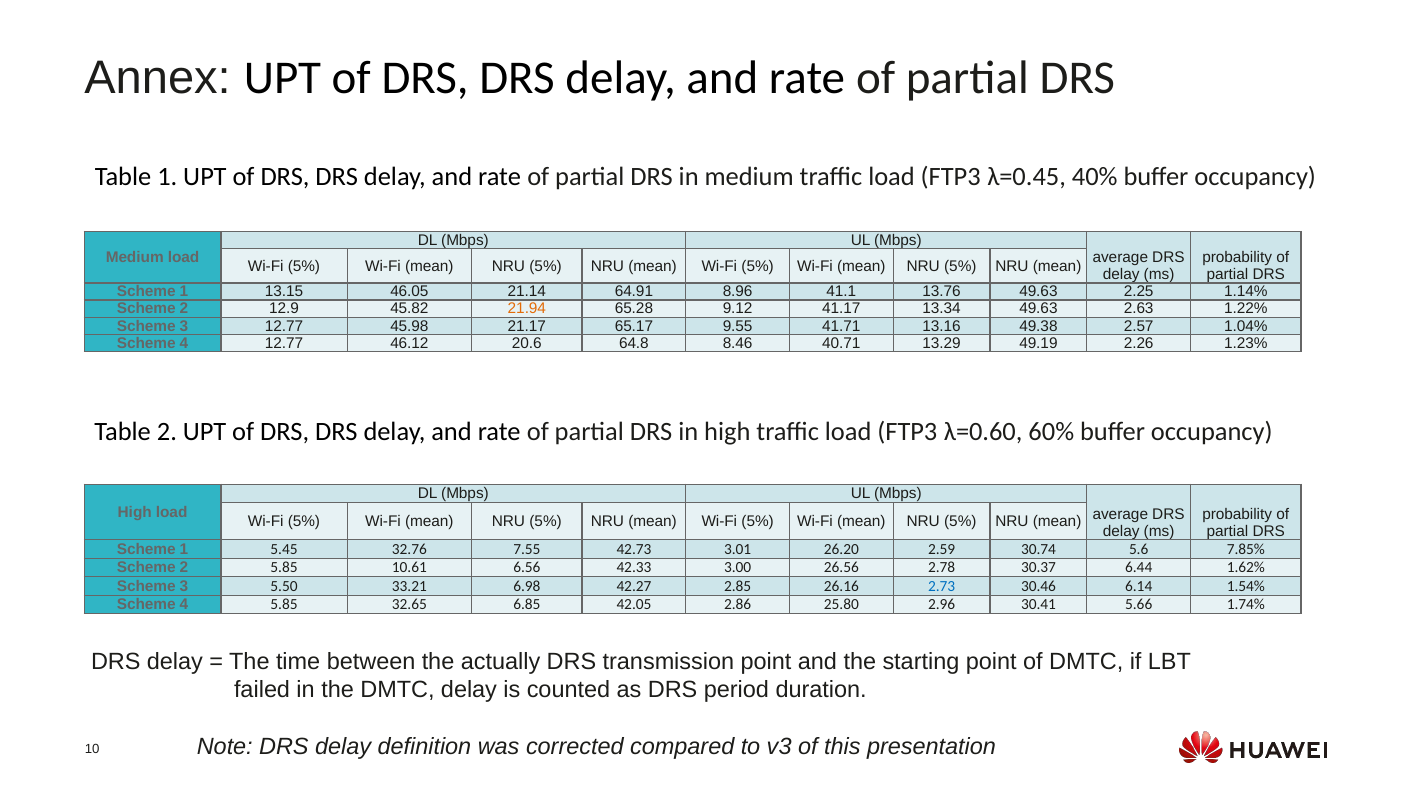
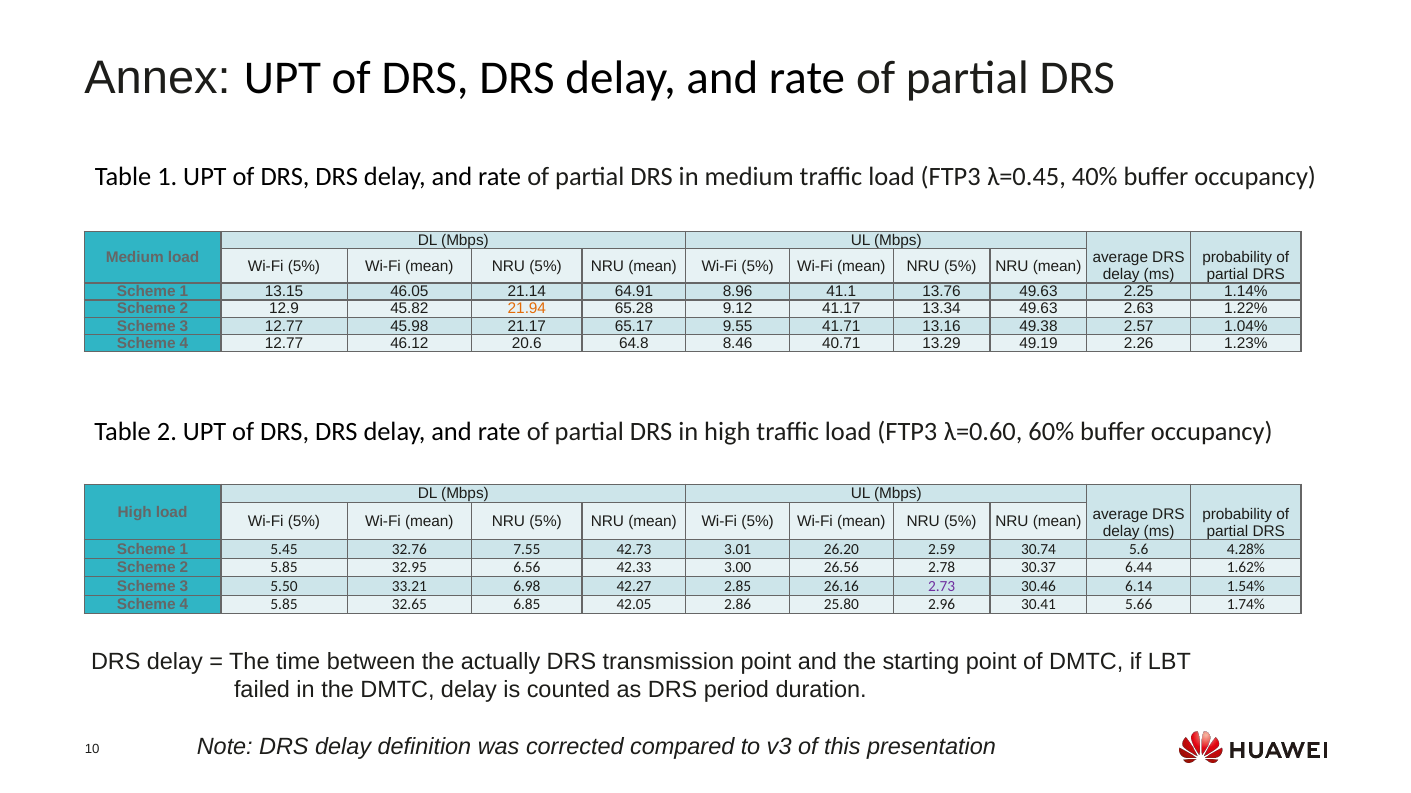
7.85%: 7.85% -> 4.28% (1246, 549)
10.61: 10.61 -> 32.95 (409, 568)
2.73 colour: blue -> purple (942, 586)
